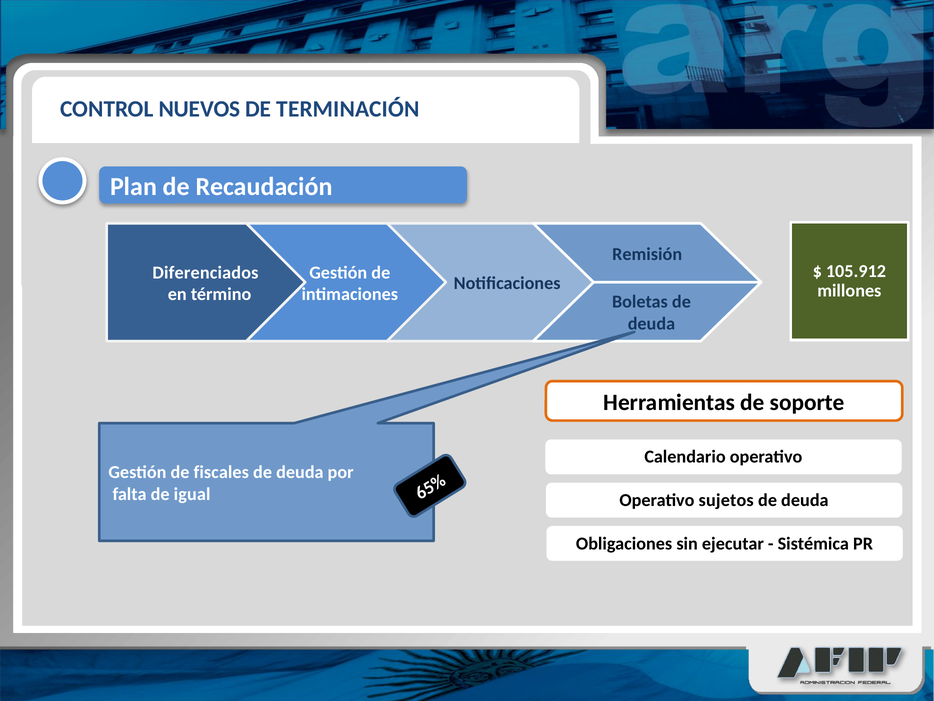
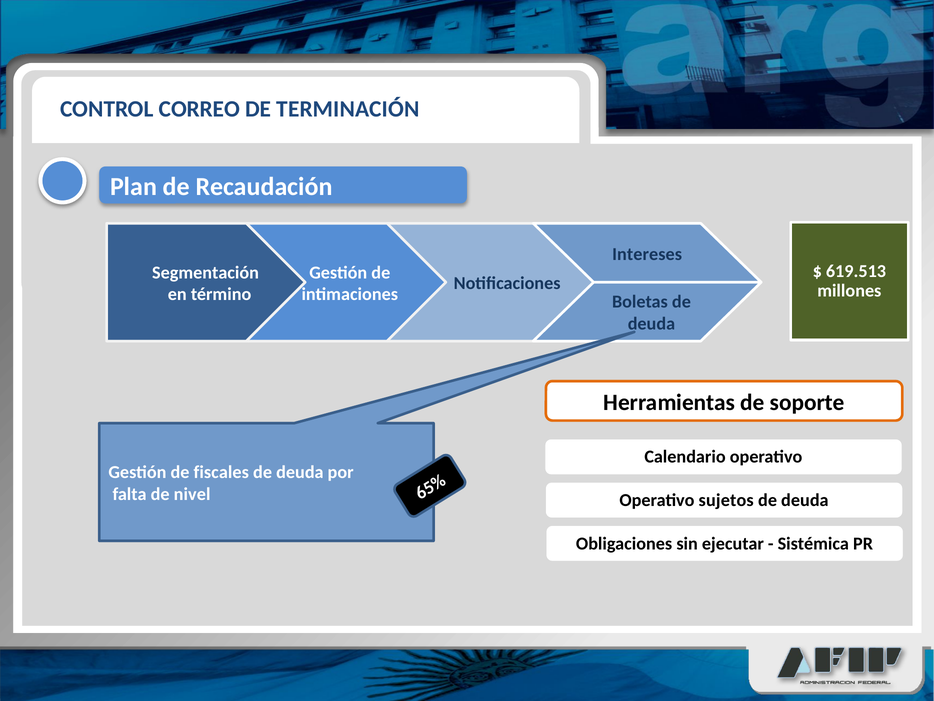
NUEVOS: NUEVOS -> CORREO (199, 109)
Remisión: Remisión -> Intereses (647, 254)
105.912: 105.912 -> 619.513 (856, 271)
Diferenciados: Diferenciados -> Segmentación (206, 272)
igual: igual -> nivel (192, 494)
